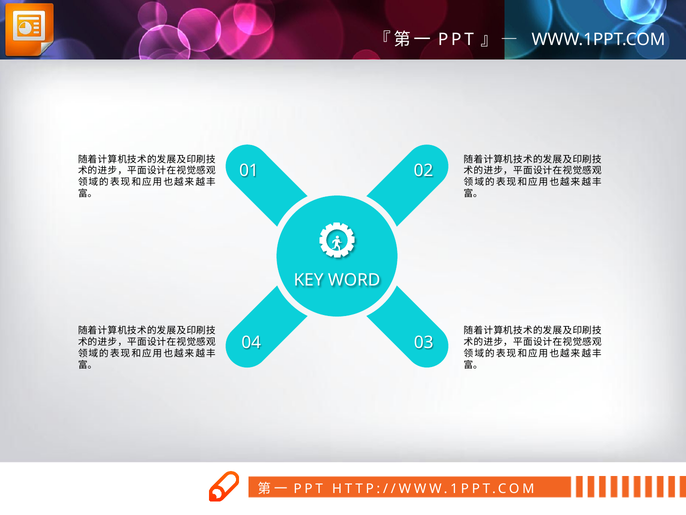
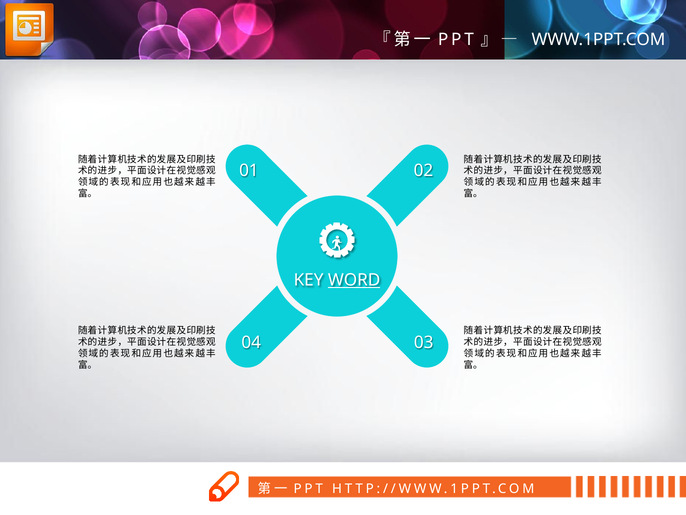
WORD underline: none -> present (354, 280)
